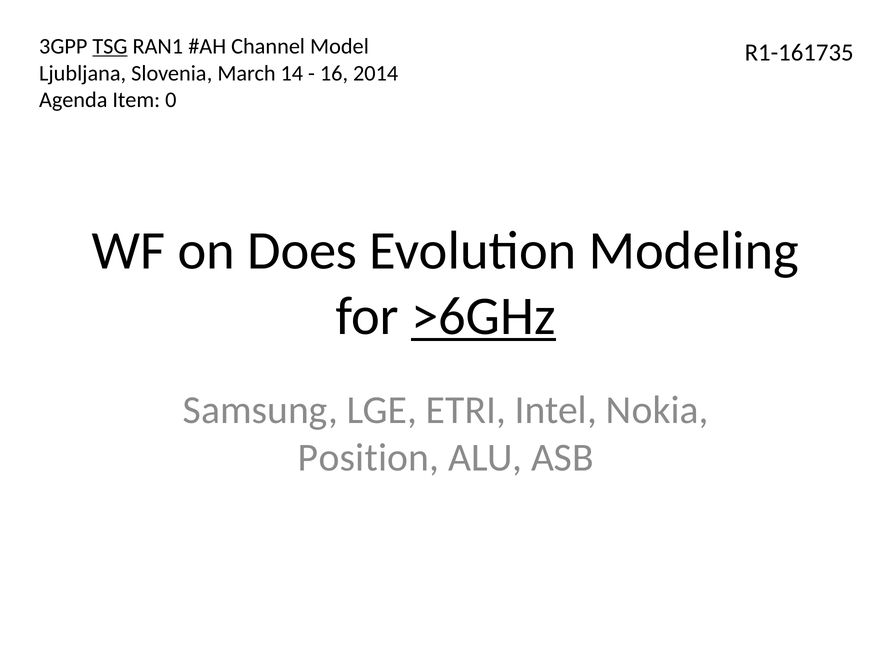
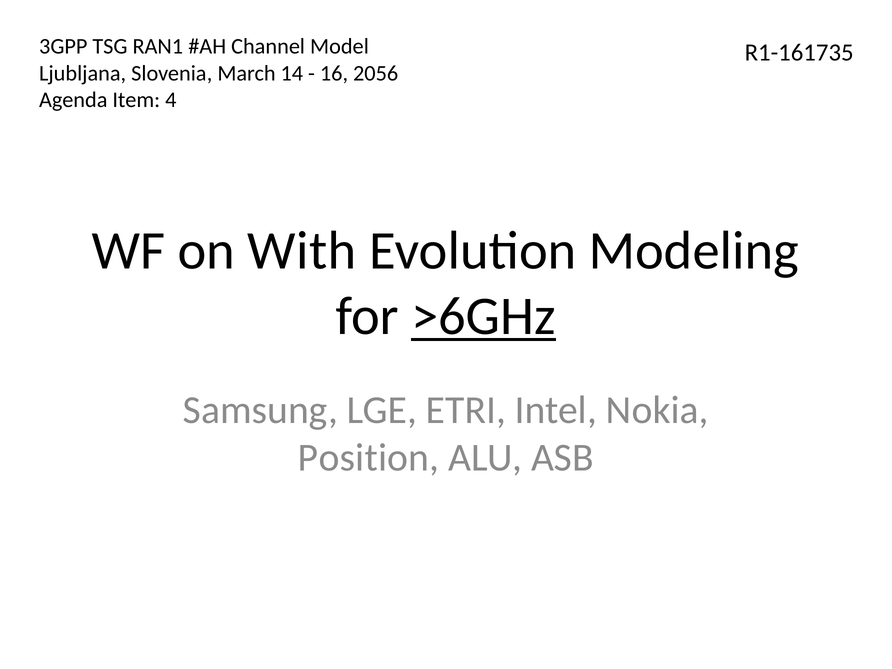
TSG underline: present -> none (110, 46)
2014: 2014 -> 2056 (376, 73)
0: 0 -> 4 (171, 100)
Does: Does -> With (302, 251)
